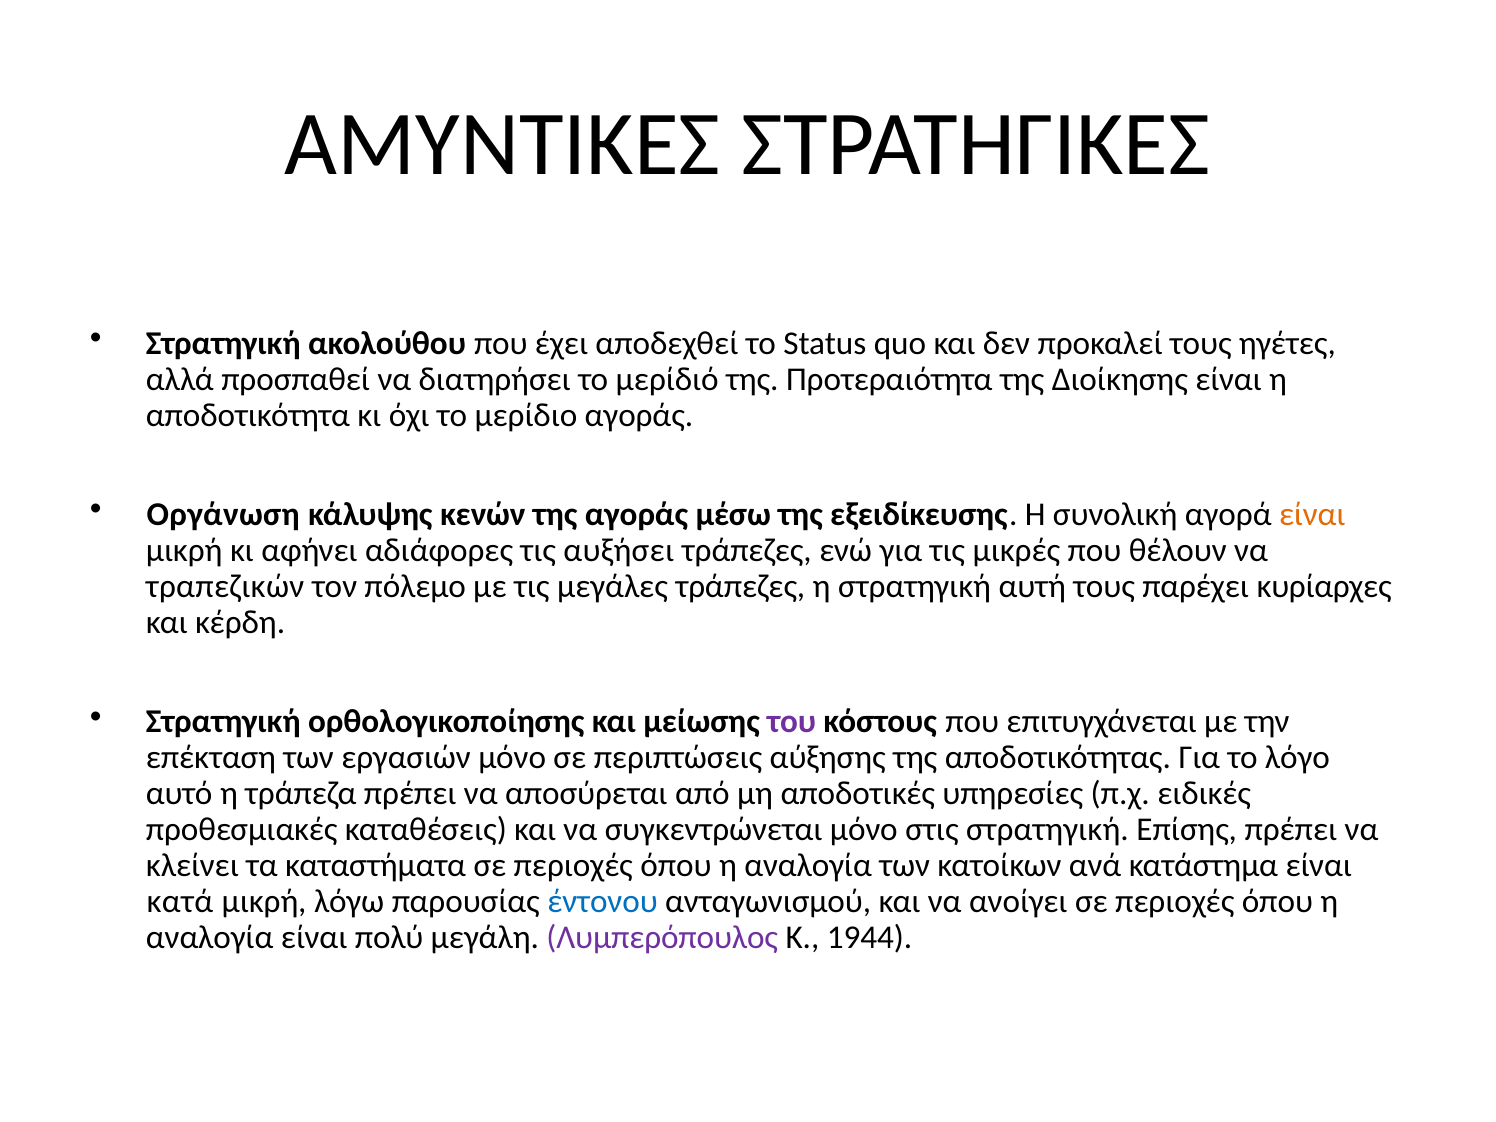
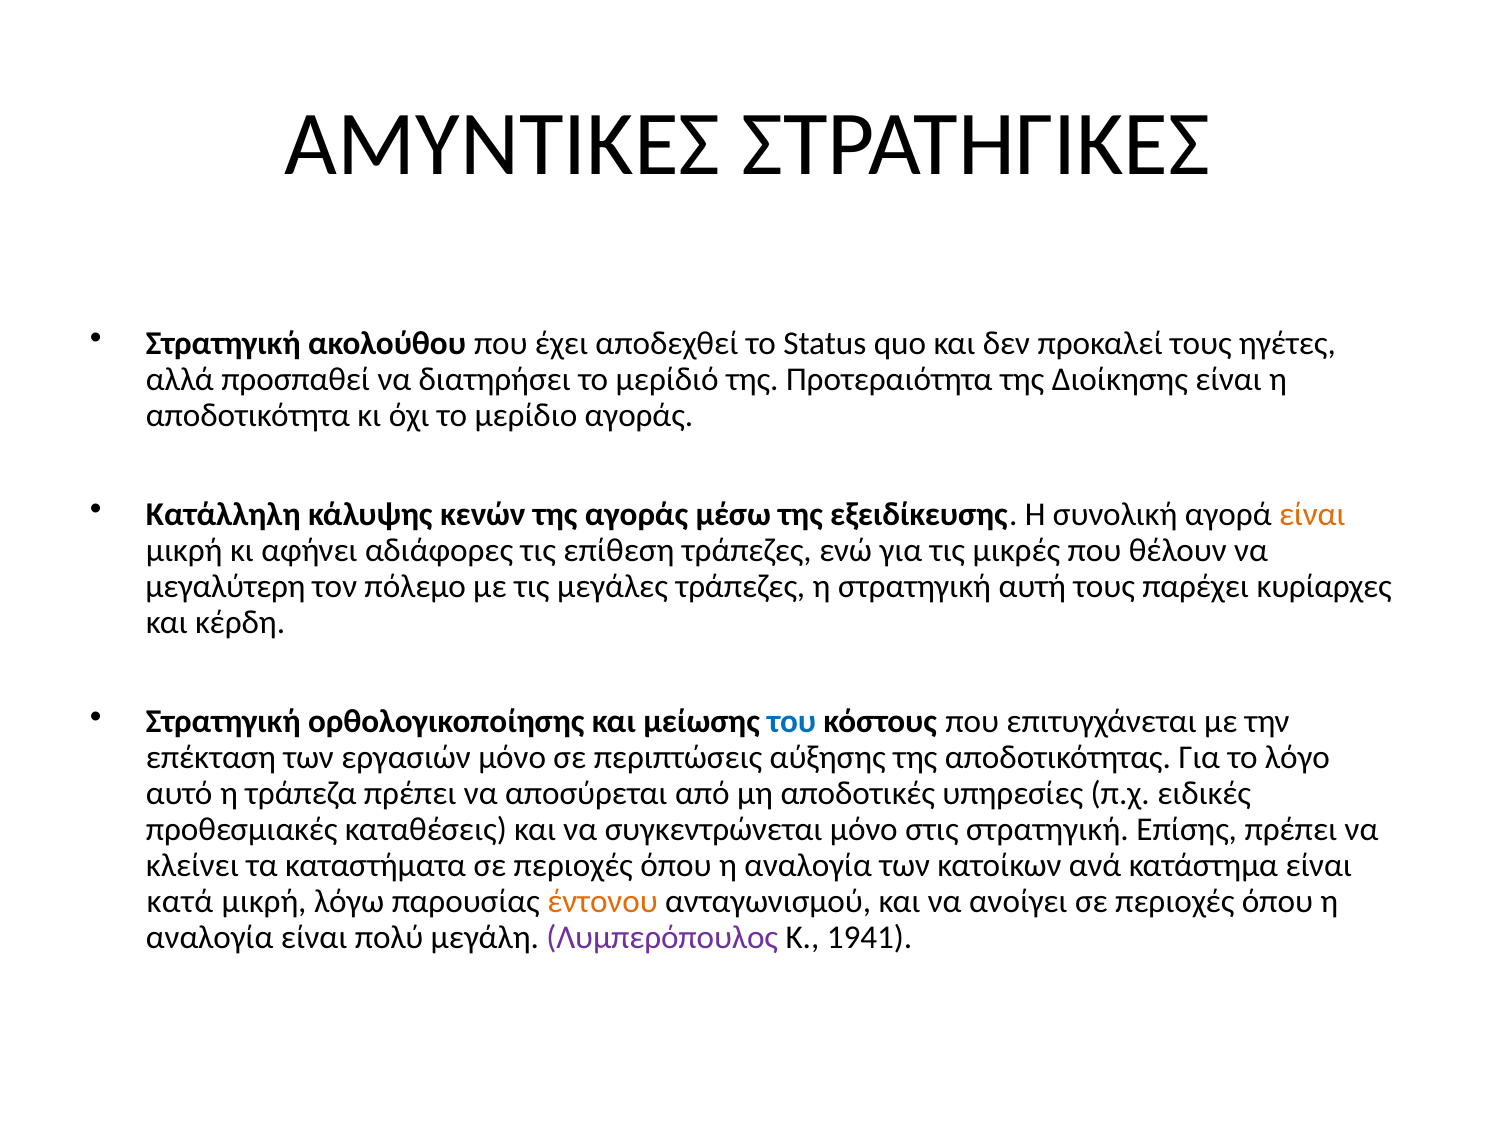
Οργάνωση: Οργάνωση -> Κατάλληλη (223, 515)
αυξήσει: αυξήσει -> επίθεση (619, 551)
τραπεζικών: τραπεζικών -> μεγαλύτερη (225, 586)
του colour: purple -> blue (792, 722)
έντονου colour: blue -> orange (603, 901)
1944: 1944 -> 1941 (870, 937)
